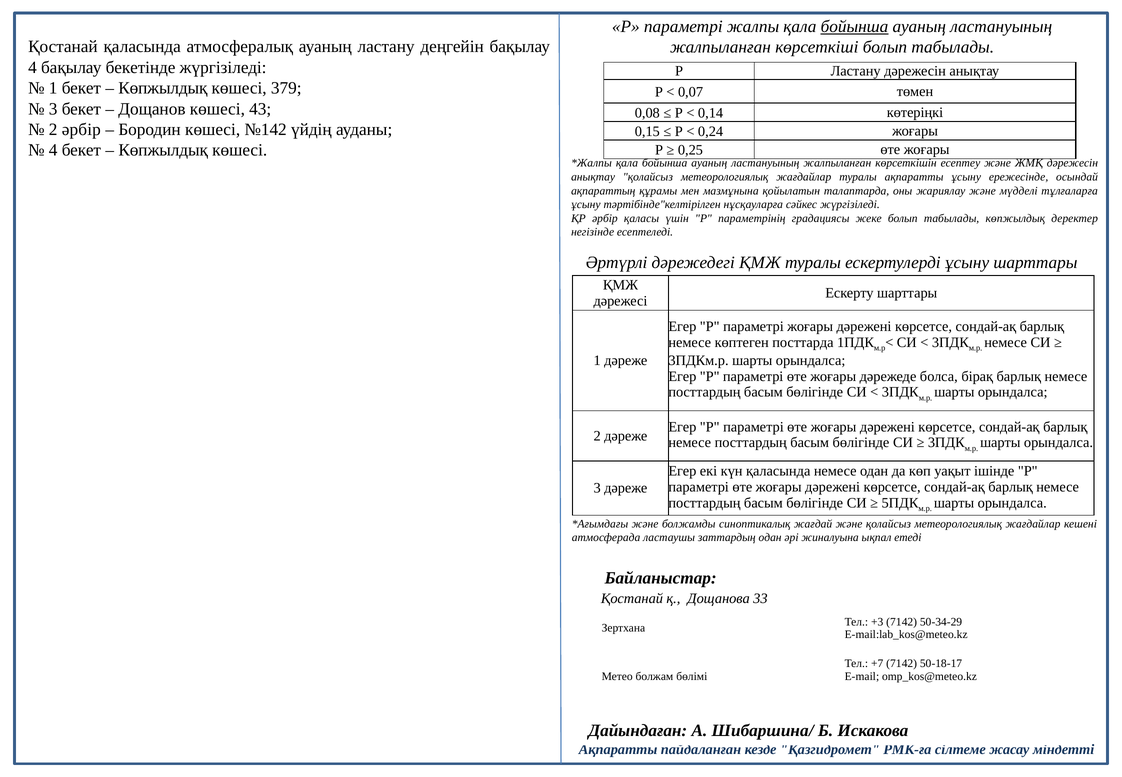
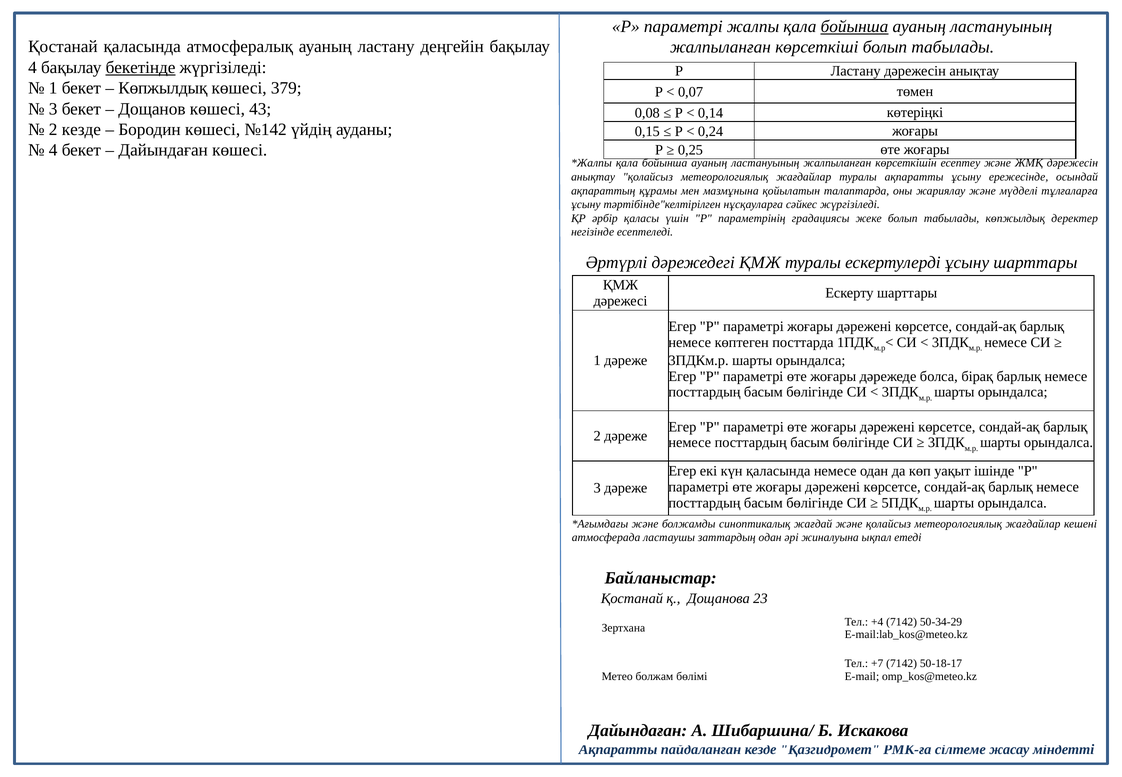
бекетінде underline: none -> present (141, 67)
2 әрбір: әрбір -> кезде (81, 130)
Көпжылдық: Көпжылдық -> Дайындаған (163, 150)
33: 33 -> 23 (760, 598)
+3: +3 -> +4 (877, 622)
